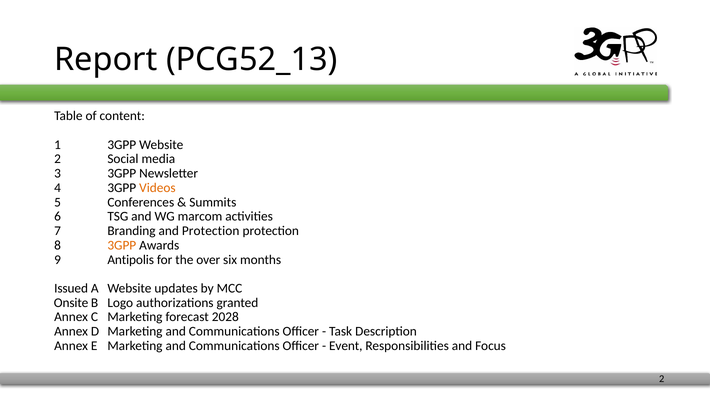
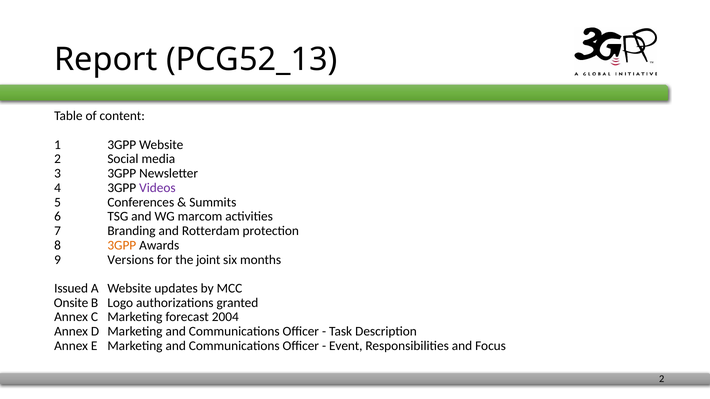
Videos colour: orange -> purple (157, 188)
and Protection: Protection -> Rotterdam (211, 231)
Antipolis: Antipolis -> Versions (131, 260)
over: over -> joint (208, 260)
2028: 2028 -> 2004 (225, 317)
